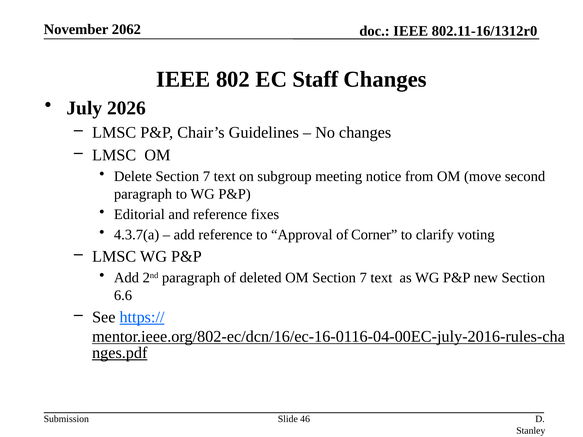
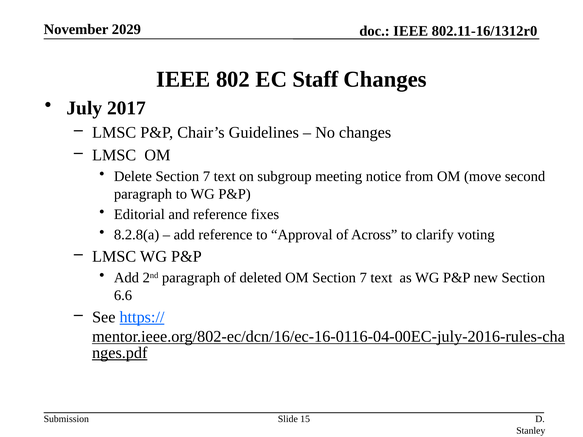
2062: 2062 -> 2029 (126, 29)
2026: 2026 -> 2017 (126, 108)
4.3.7(a: 4.3.7(a -> 8.2.8(a (137, 235)
Corner: Corner -> Across (374, 235)
46: 46 -> 15 (305, 419)
